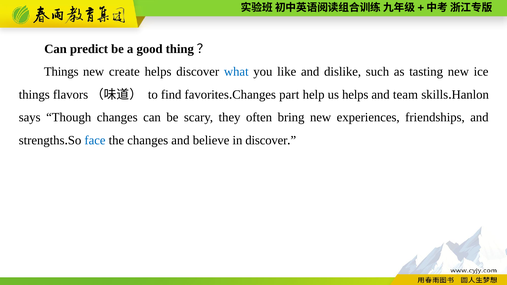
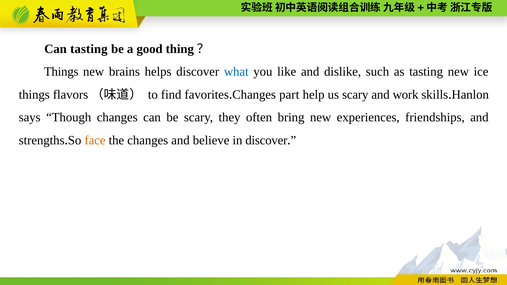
Can predict: predict -> tasting (89, 49)
create: create -> brains (124, 72)
us helps: helps -> scary (355, 95)
team: team -> work (406, 95)
face colour: blue -> orange (95, 140)
